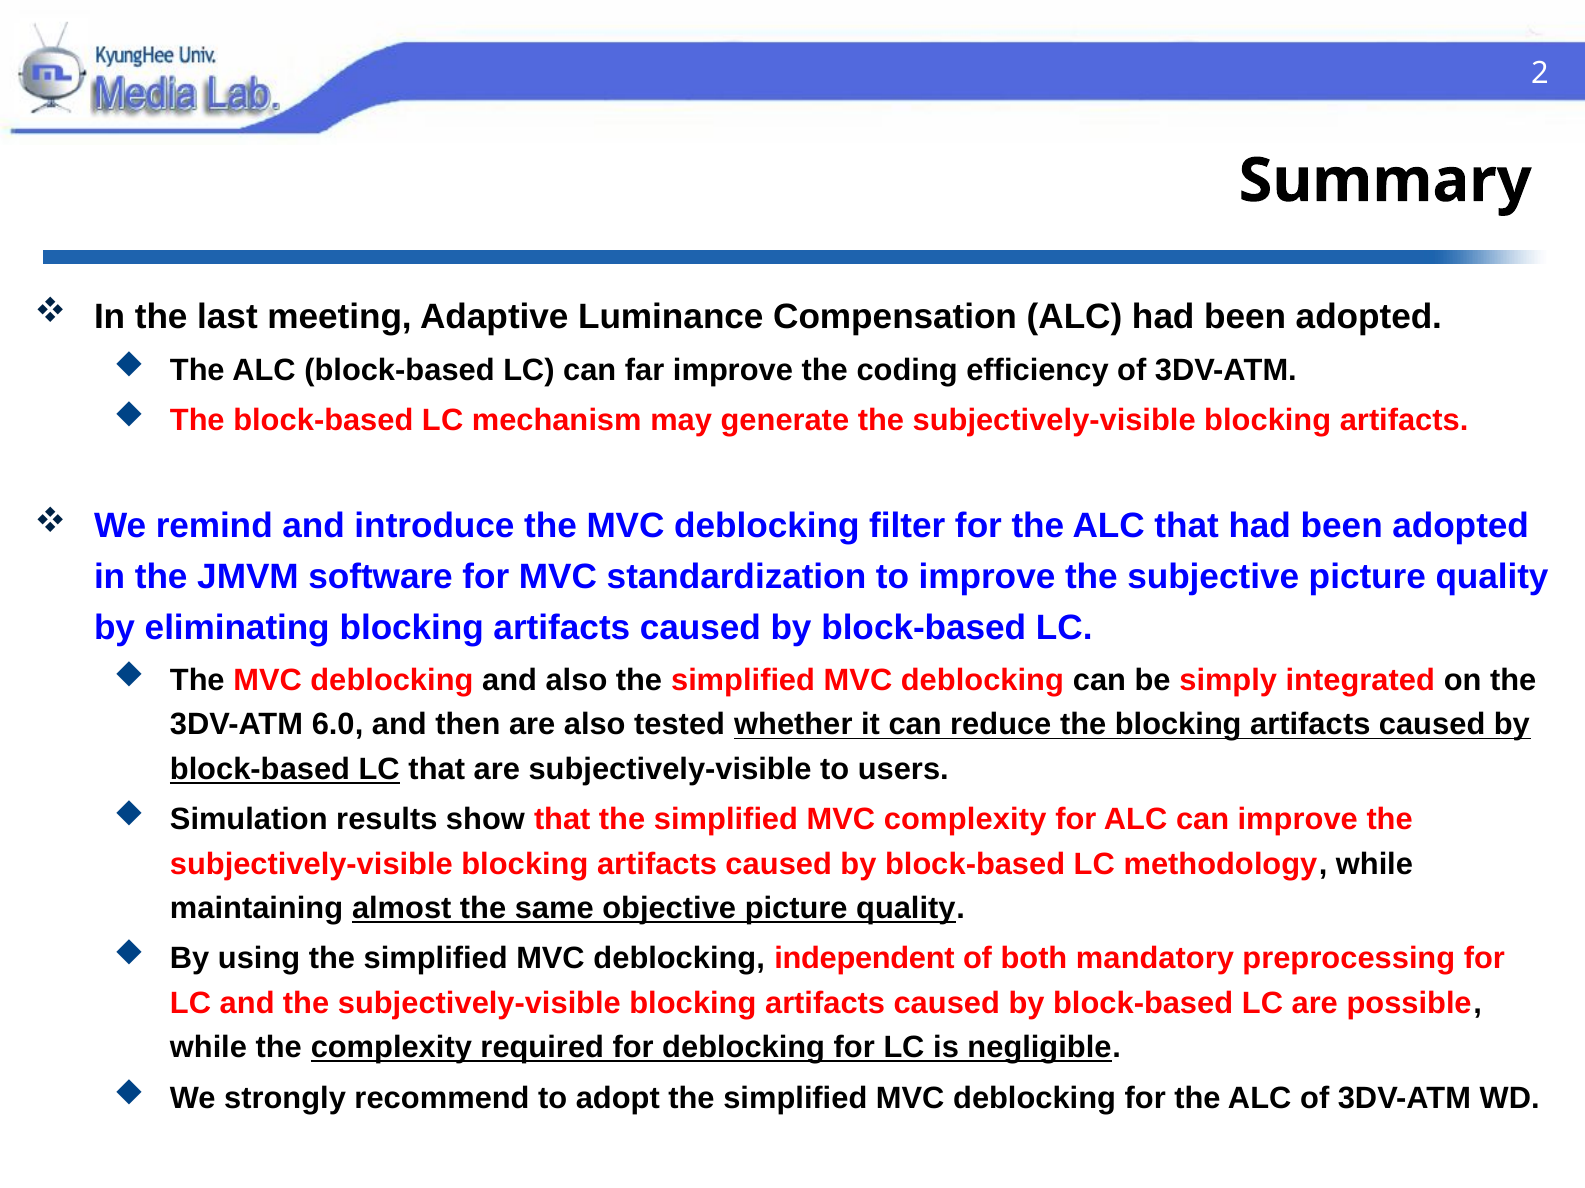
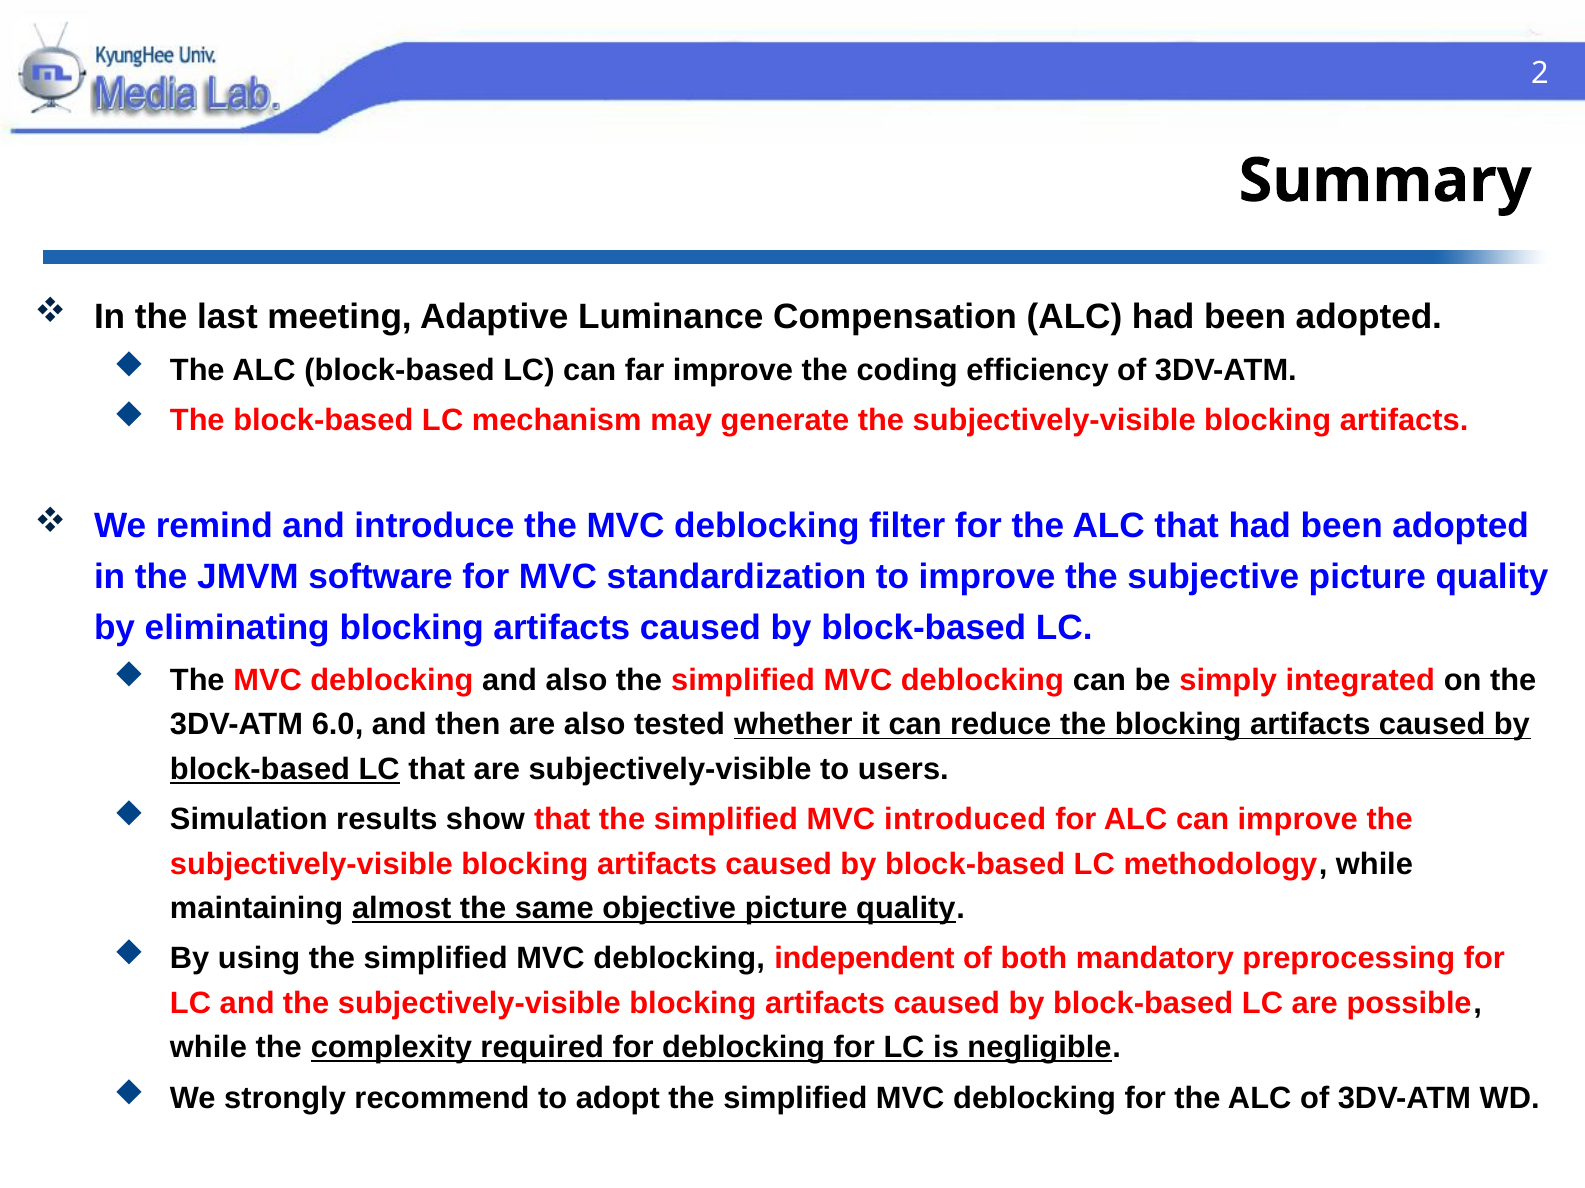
MVC complexity: complexity -> introduced (965, 820)
